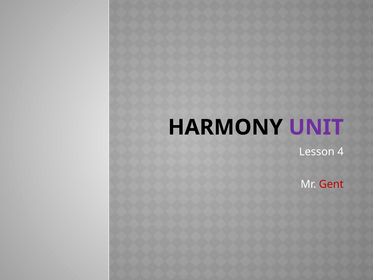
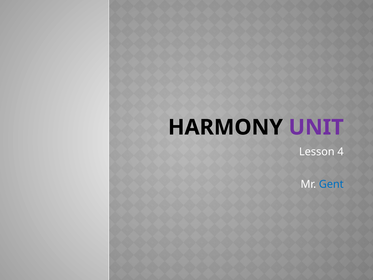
Gent colour: red -> blue (331, 184)
